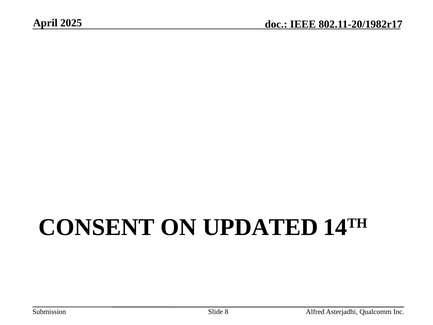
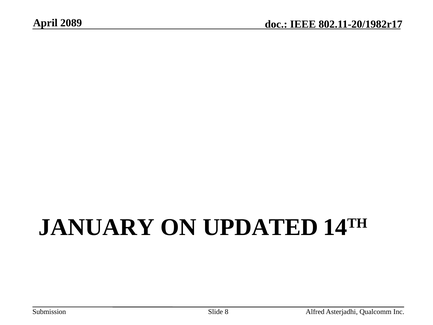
2025: 2025 -> 2089 (71, 23)
CONSENT: CONSENT -> JANUARY (97, 227)
